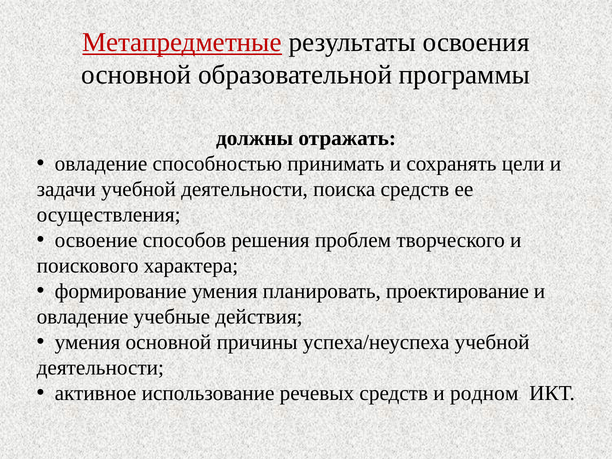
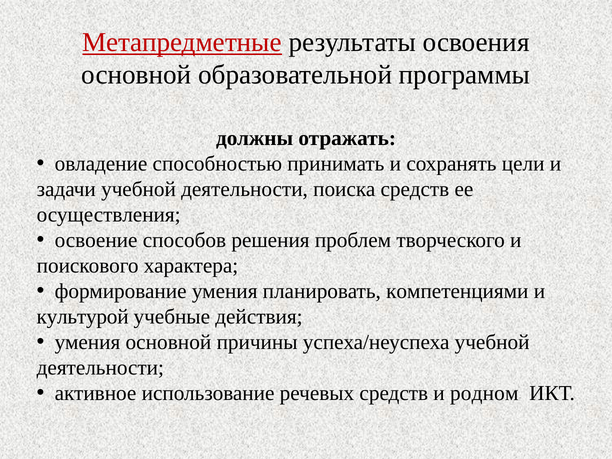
проектирование: проектирование -> компетенциями (457, 291)
овладение: овладение -> культурой (83, 317)
